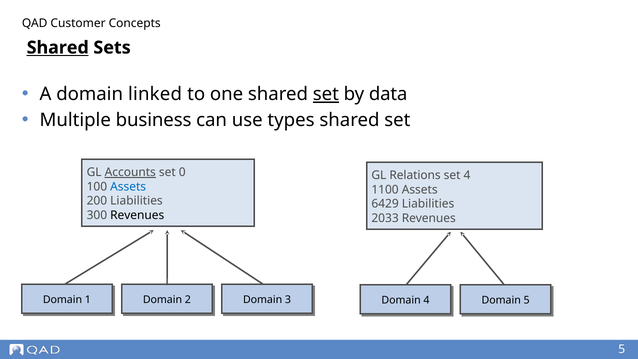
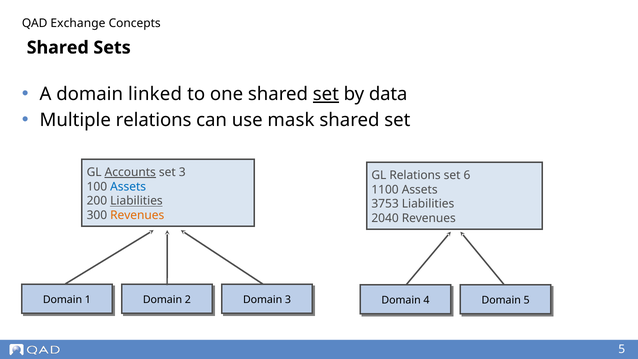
Customer: Customer -> Exchange (78, 23)
Shared underline: present -> none (58, 48)
Multiple business: business -> relations (154, 120)
types: types -> mask (291, 120)
set 0: 0 -> 3 (182, 172)
set 4: 4 -> 6 (467, 175)
Liabilities underline: none -> present (136, 201)
6429: 6429 -> 3753 (385, 204)
Revenues colour: black -> orange (137, 215)
2033: 2033 -> 2040 (385, 218)
